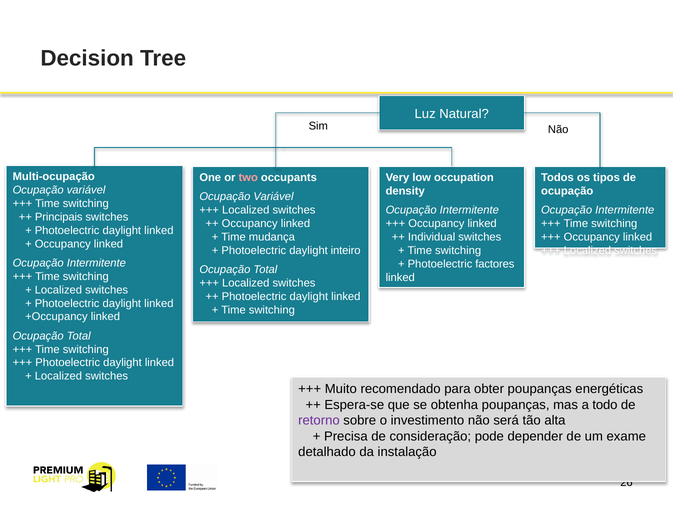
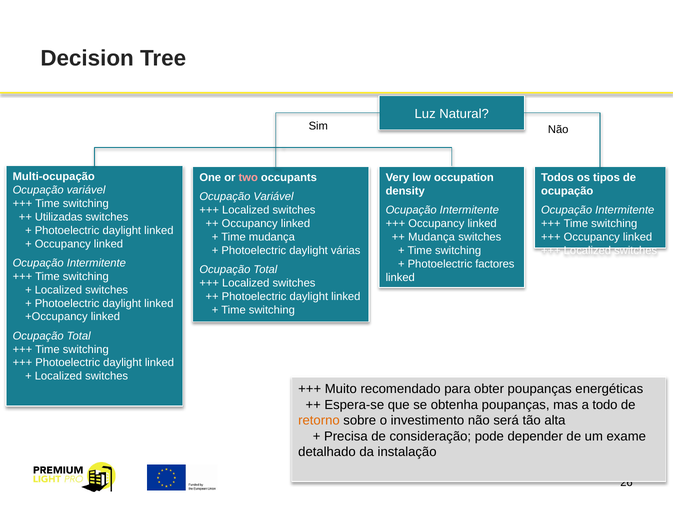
Principais: Principais -> Utilizadas (59, 217)
Individual: Individual -> Mudança (432, 237)
inteiro: inteiro -> várias (346, 250)
retorno colour: purple -> orange (319, 420)
